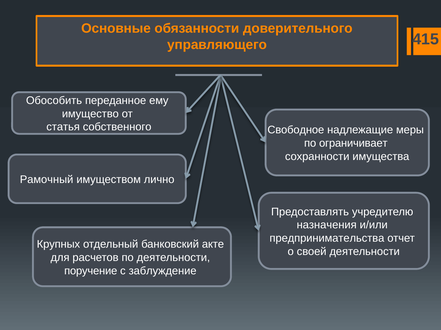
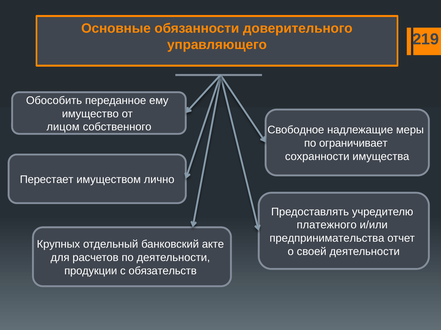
415: 415 -> 219 (426, 39)
статья: статья -> лицом (63, 127)
Рамочный: Рамочный -> Перестает (47, 180)
назначения: назначения -> платежного (327, 226)
поручение: поручение -> продукции (91, 271)
заблуждение: заблуждение -> обязательств (163, 271)
